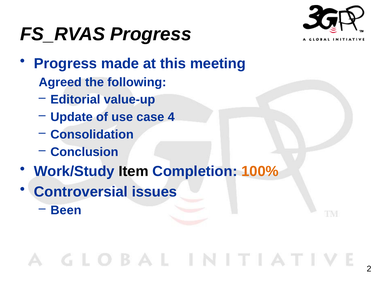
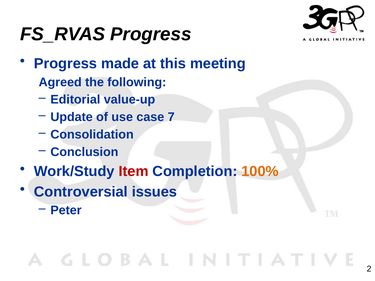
4: 4 -> 7 (171, 117)
Item colour: black -> red (134, 172)
Been: Been -> Peter (66, 211)
